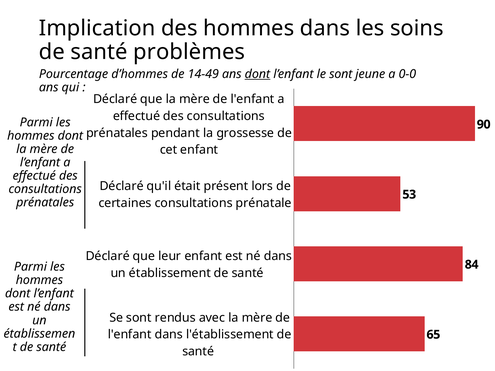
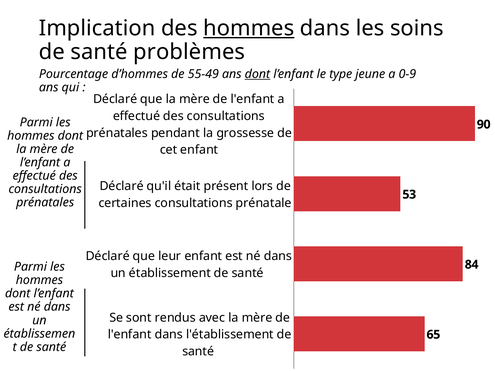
hommes underline: none -> present (249, 28)
14-49: 14-49 -> 55-49 (203, 74)
le sont: sont -> type (341, 74)
0-0: 0-0 -> 0-9 (407, 74)
